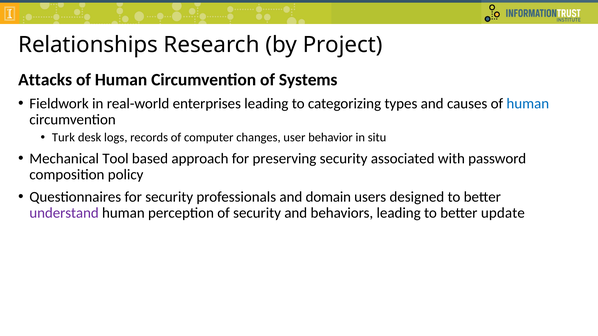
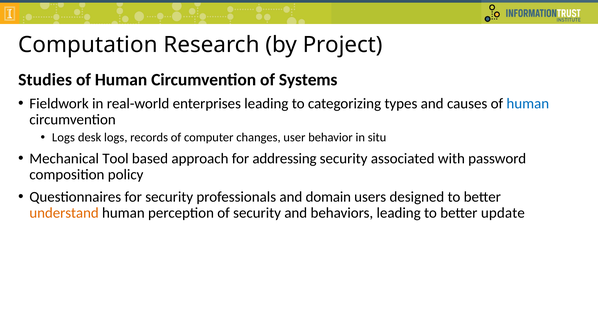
Relationships: Relationships -> Computation (88, 45)
Attacks: Attacks -> Studies (45, 80)
Turk: Turk -> Logs (63, 138)
preserving: preserving -> addressing (285, 159)
understand colour: purple -> orange (64, 213)
